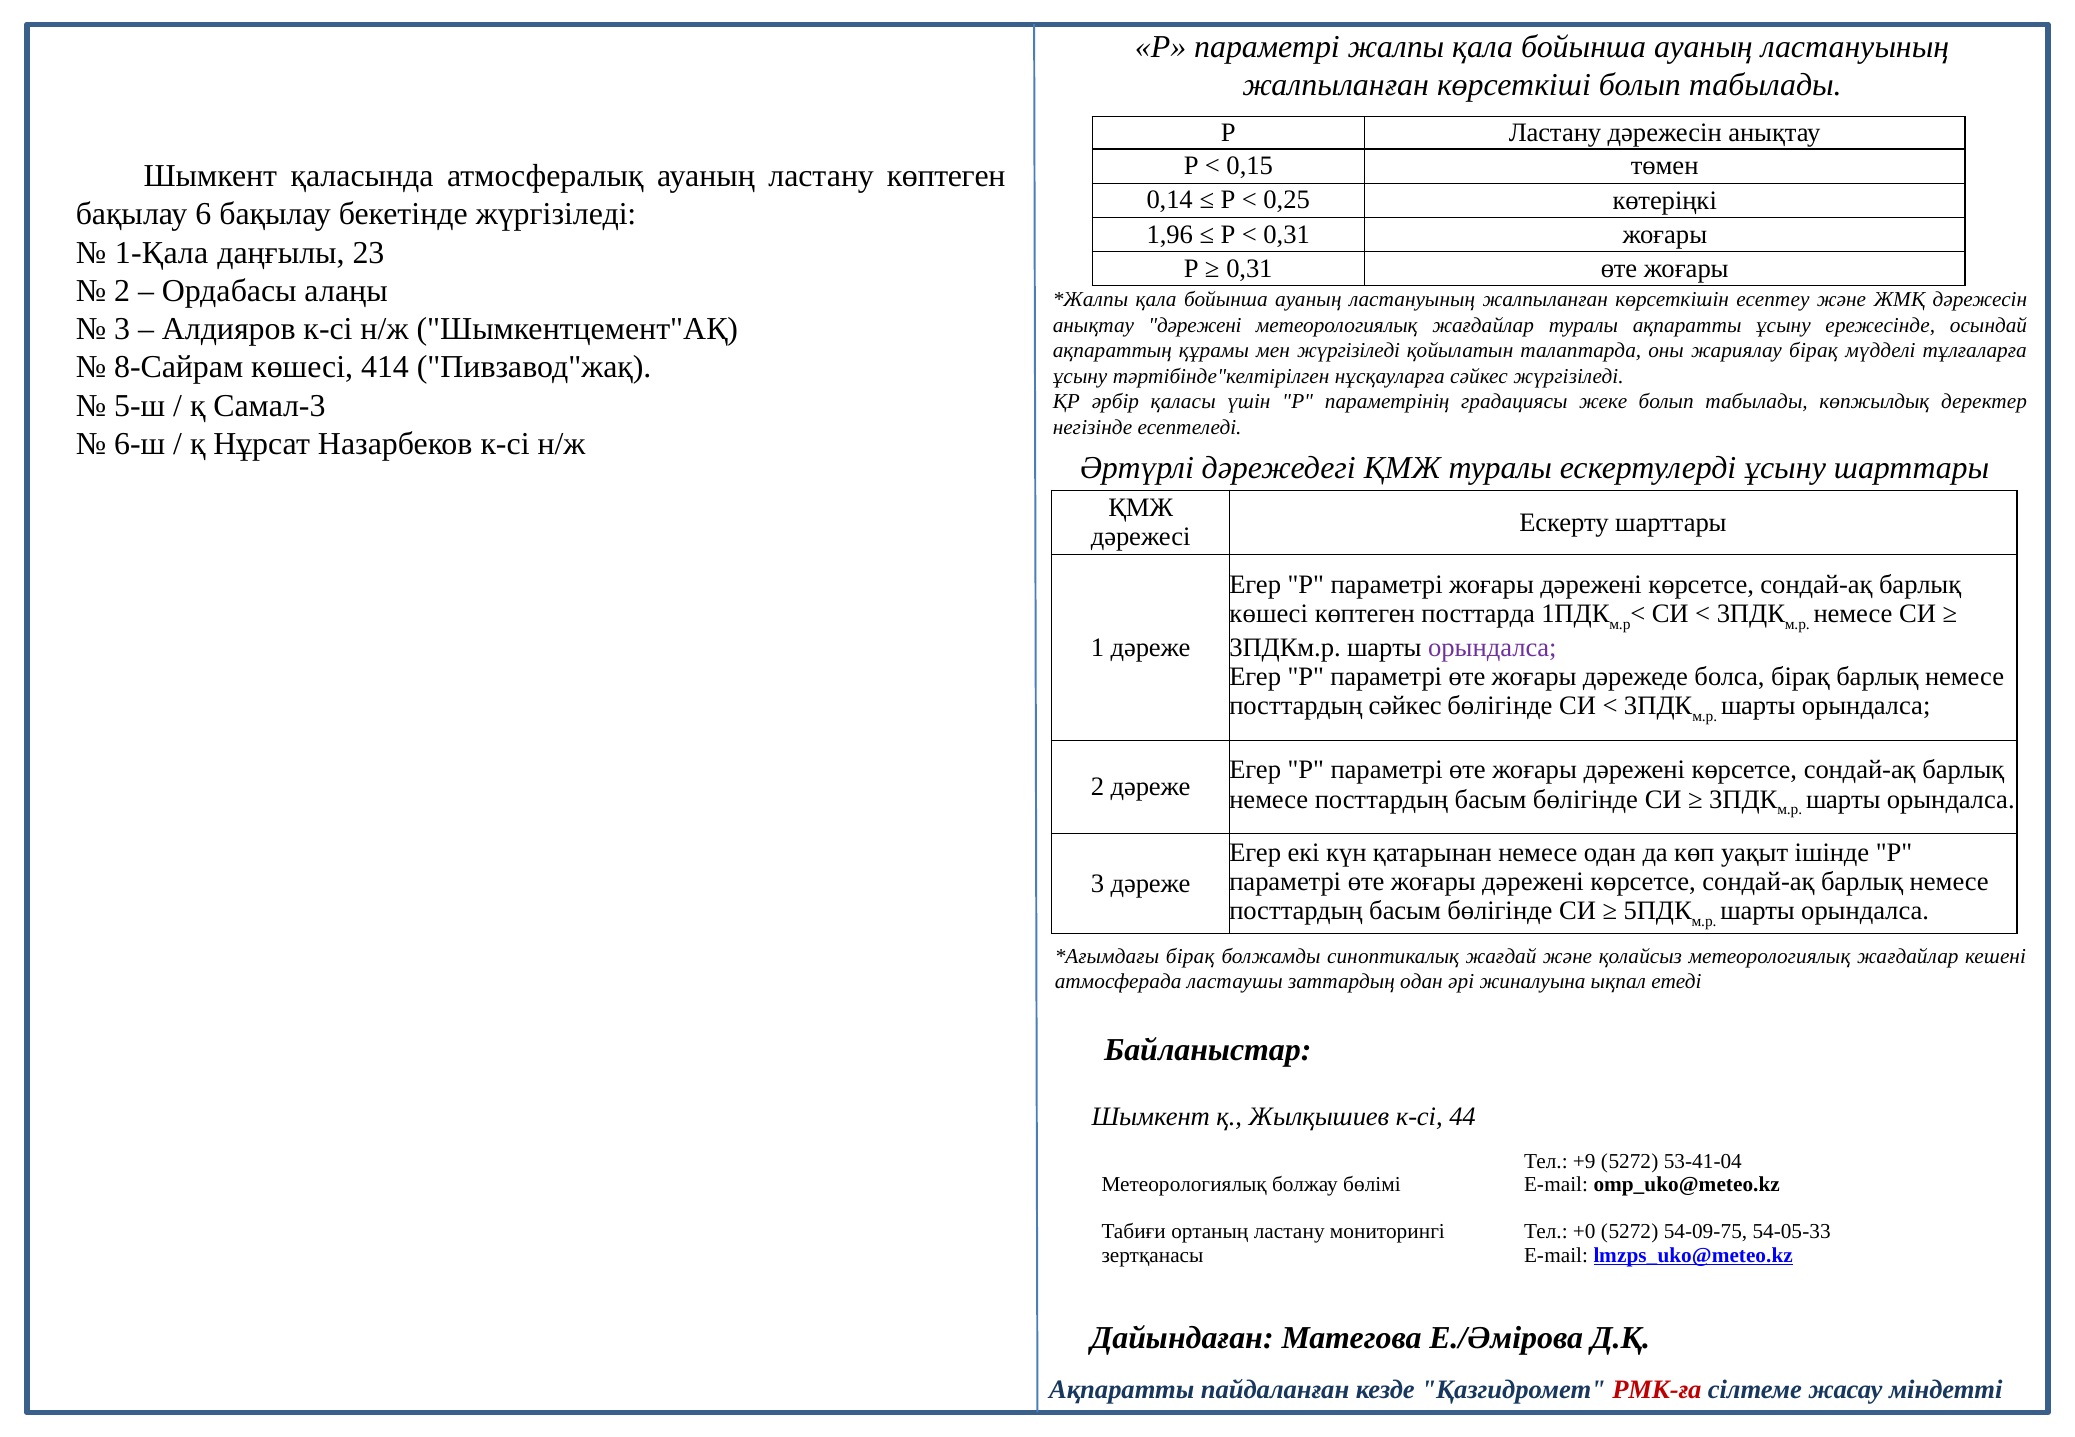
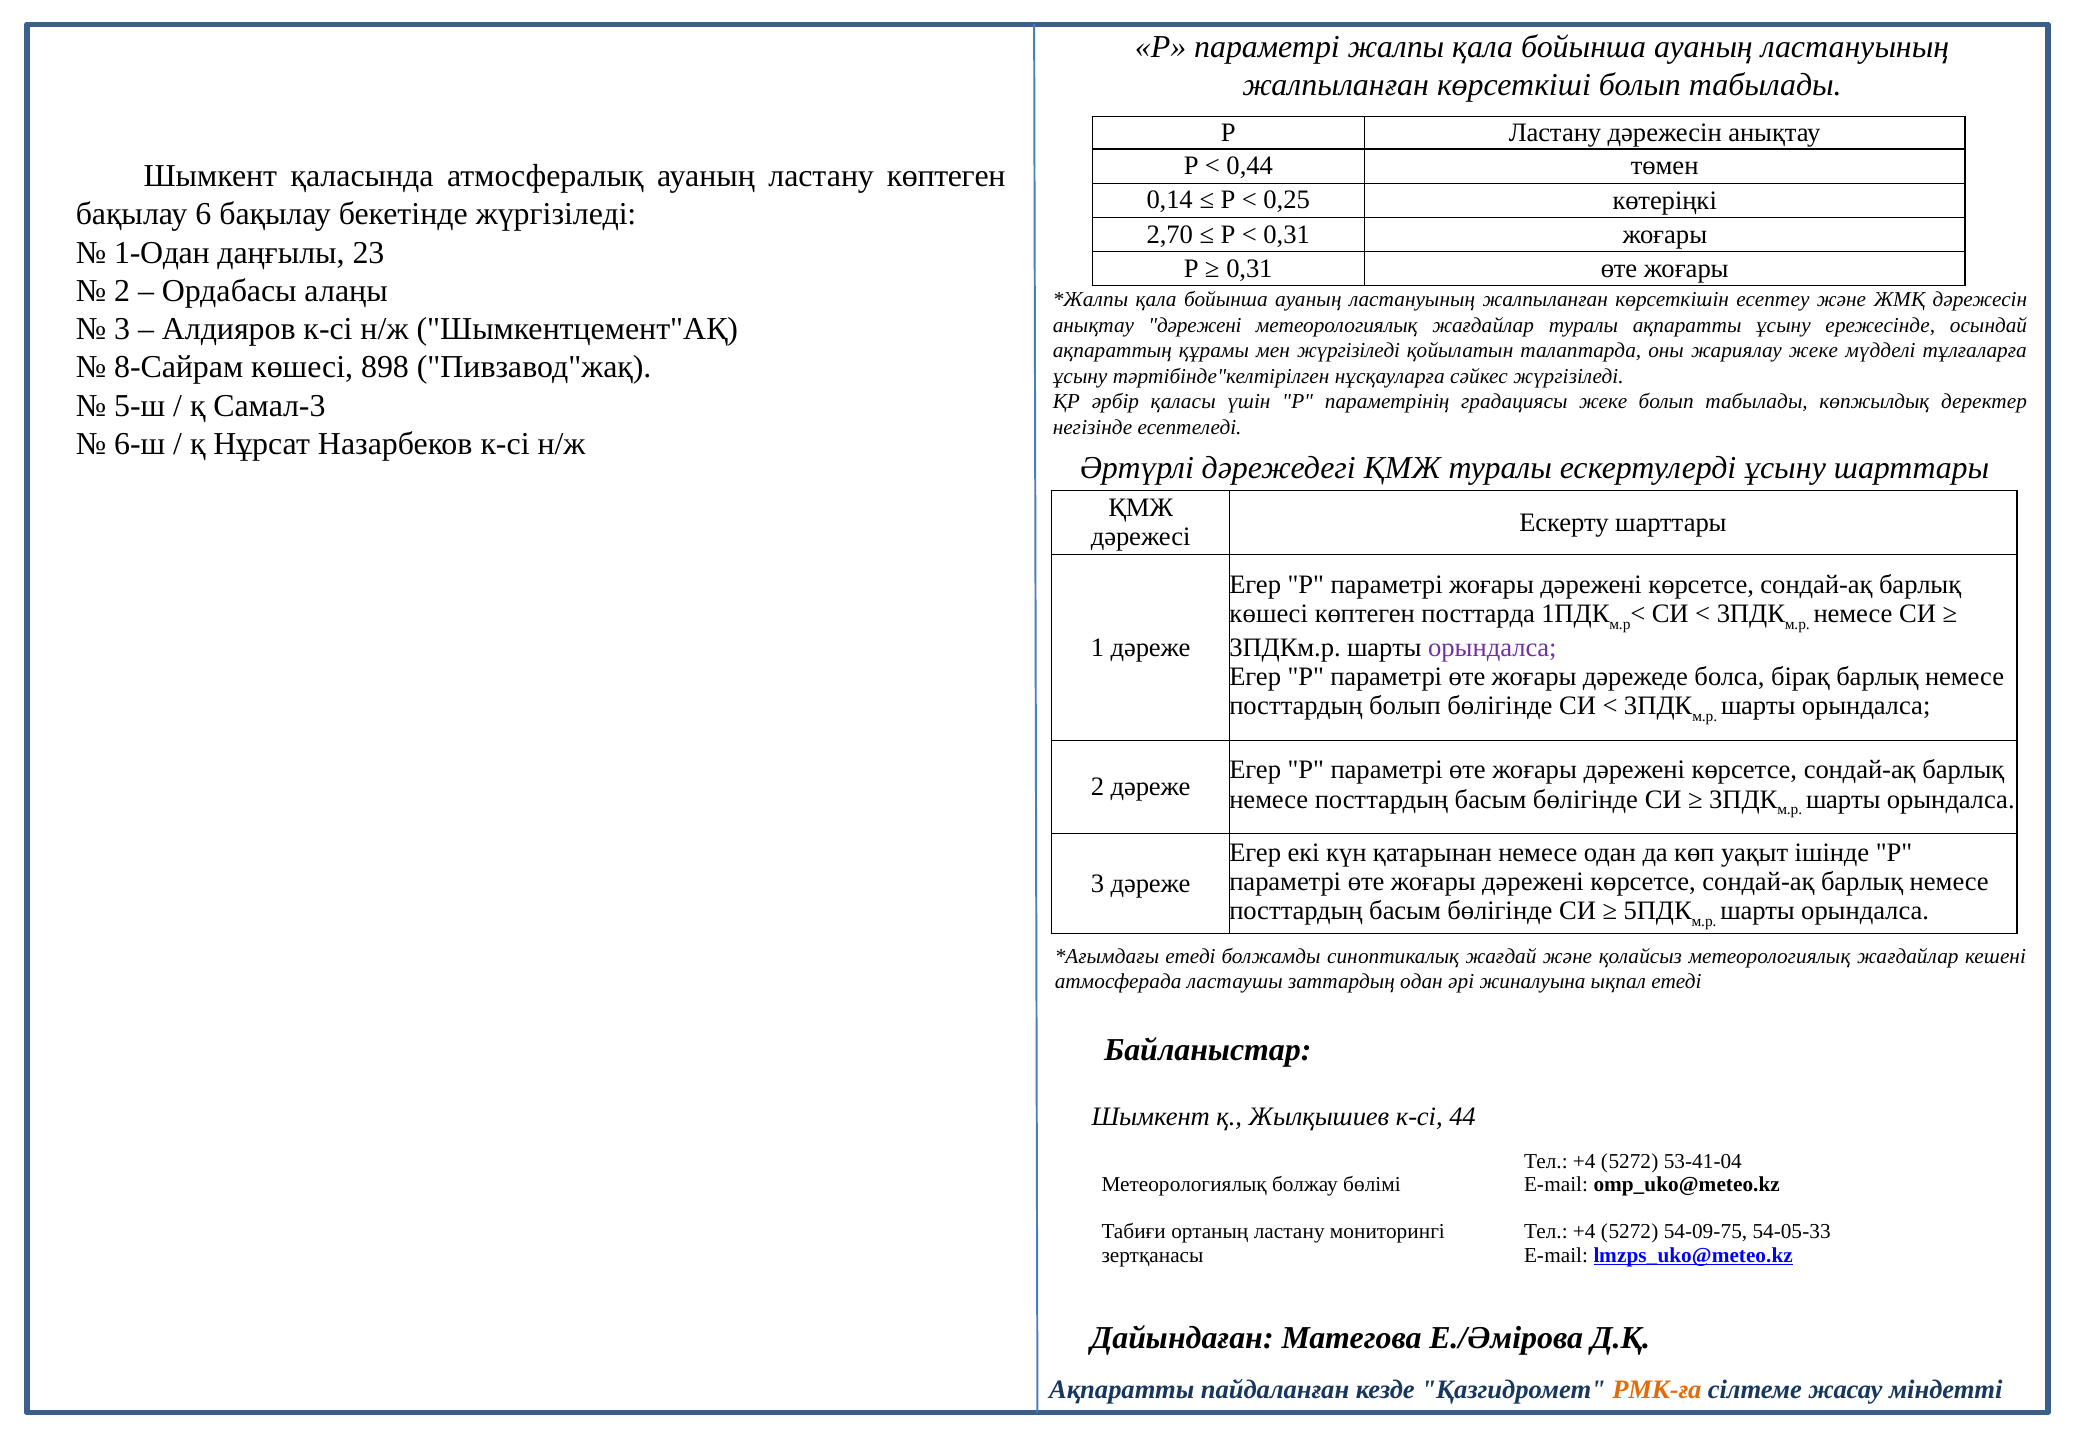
0,15: 0,15 -> 0,44 (1250, 166)
1,96: 1,96 -> 2,70 (1170, 234)
1-Қала: 1-Қала -> 1-Одан (162, 252)
жариялау бірақ: бірақ -> жеке (1813, 350)
414: 414 -> 898 (385, 367)
посттардың сәйкес: сәйкес -> болып (1405, 706)
бірақ: бірақ -> етеді (1190, 956)
+9: +9 -> +4 (1584, 1161)
+0: +0 -> +4 (1584, 1231)
РМК-ға colour: red -> orange (1657, 1389)
